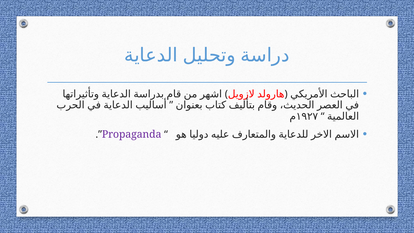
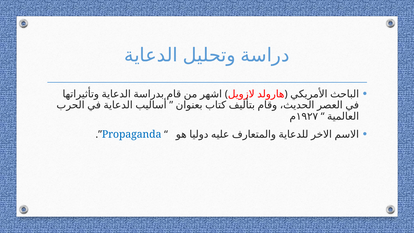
Propaganda colour: purple -> blue (132, 134)
